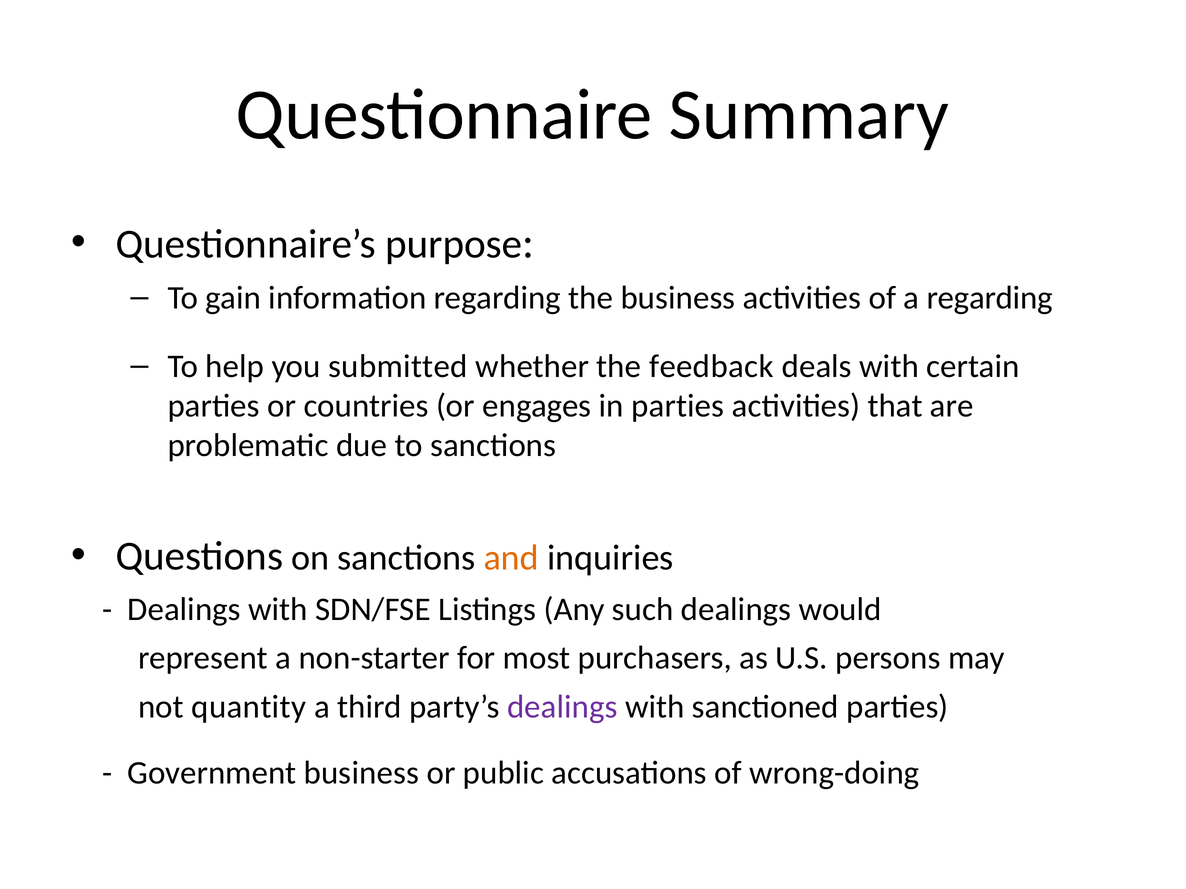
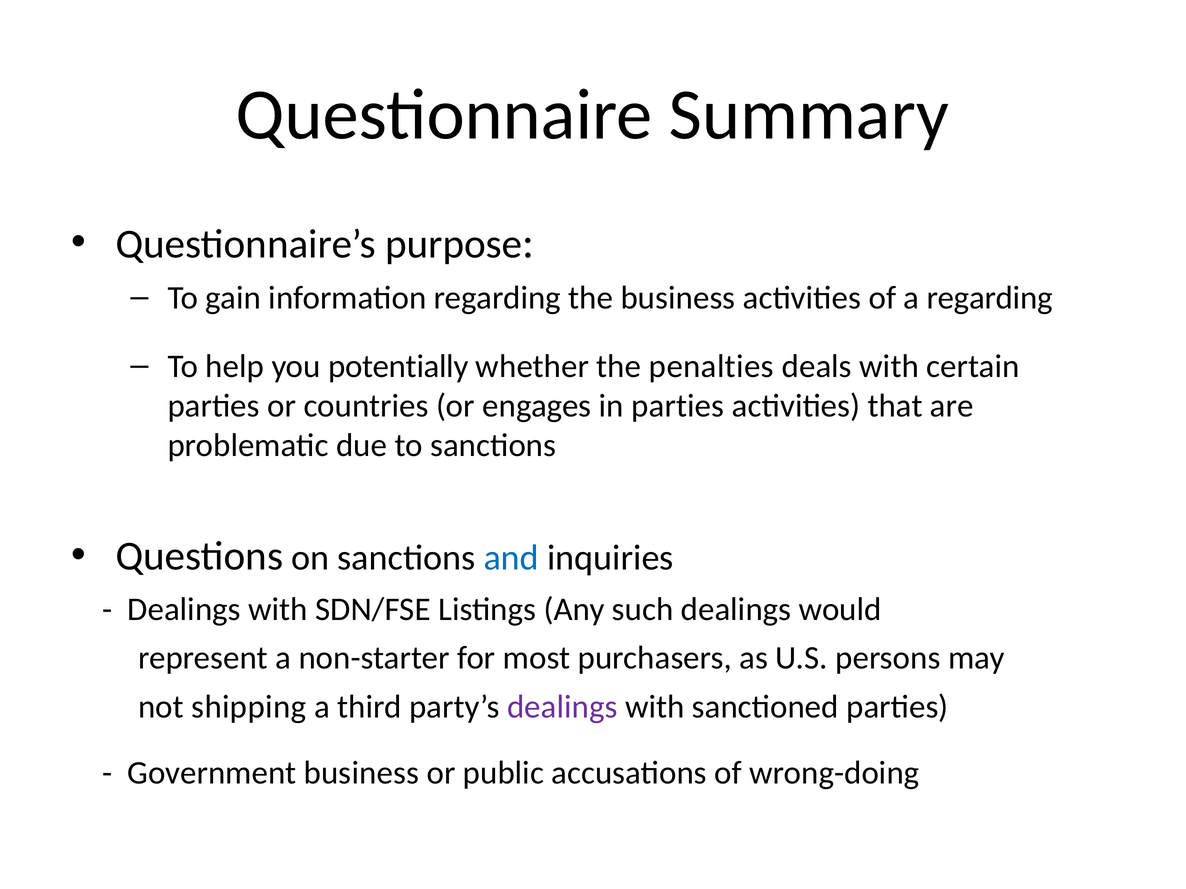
submitted: submitted -> potentially (398, 366)
feedback: feedback -> penalties (711, 366)
and colour: orange -> blue (511, 558)
quantity: quantity -> shipping (249, 707)
